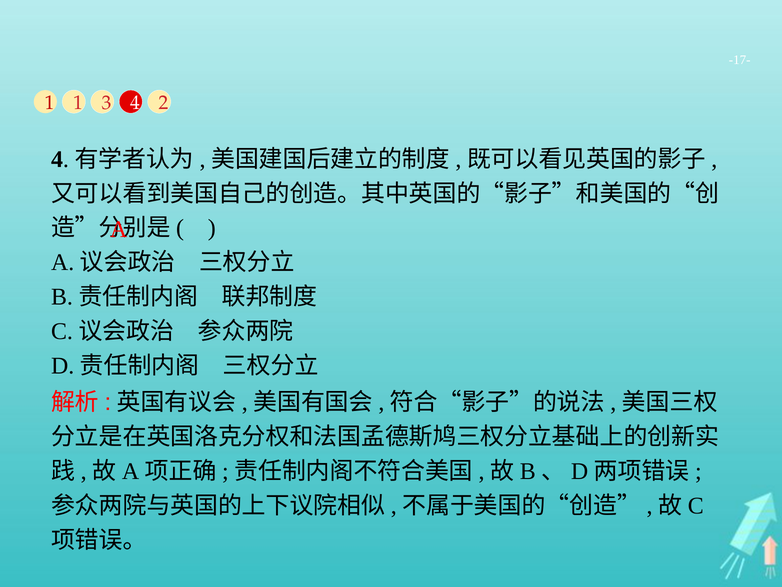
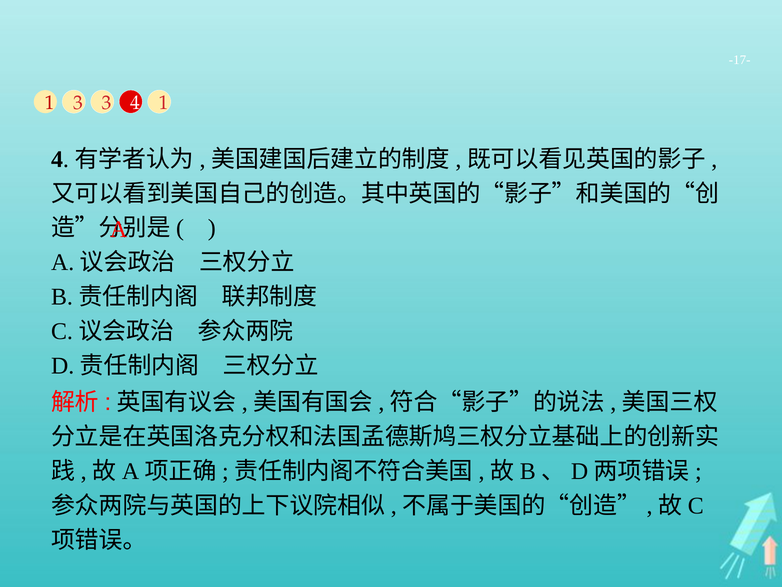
1 1: 1 -> 3 (78, 103)
4 2: 2 -> 1 (164, 103)
